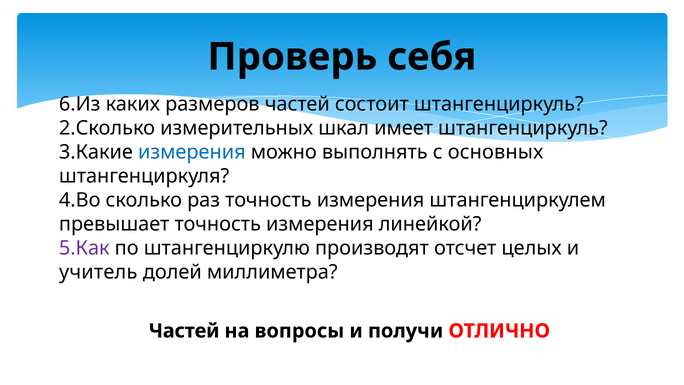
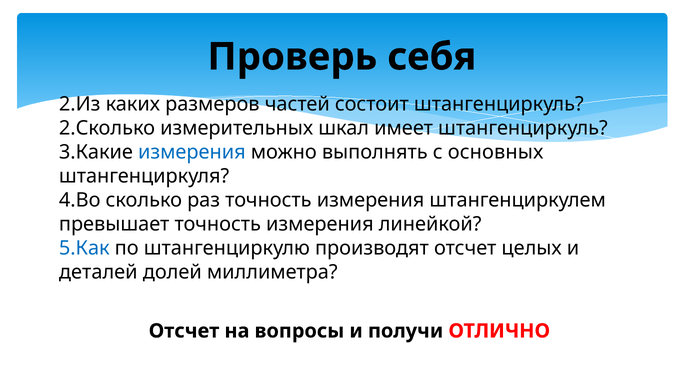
6.Из: 6.Из -> 2.Из (80, 104)
5.Как colour: purple -> blue (84, 248)
учитель: учитель -> деталей (98, 272)
Частей: Частей -> Отсчет (184, 331)
